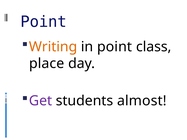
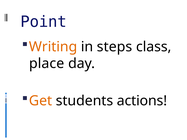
in point: point -> steps (115, 47)
Get colour: purple -> orange (41, 101)
almost: almost -> actions (142, 101)
